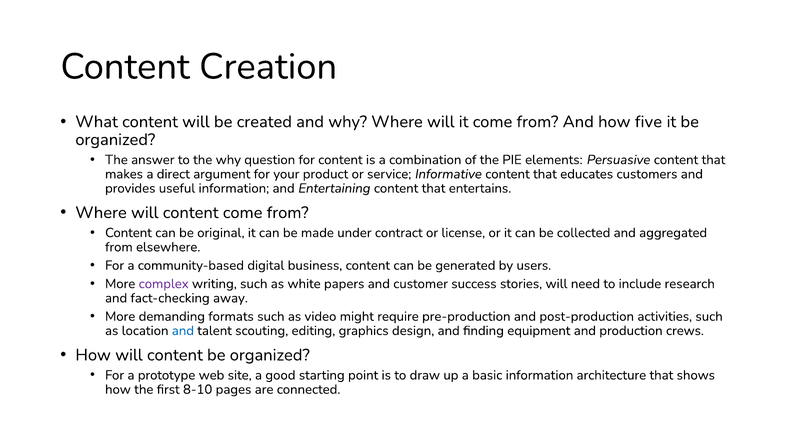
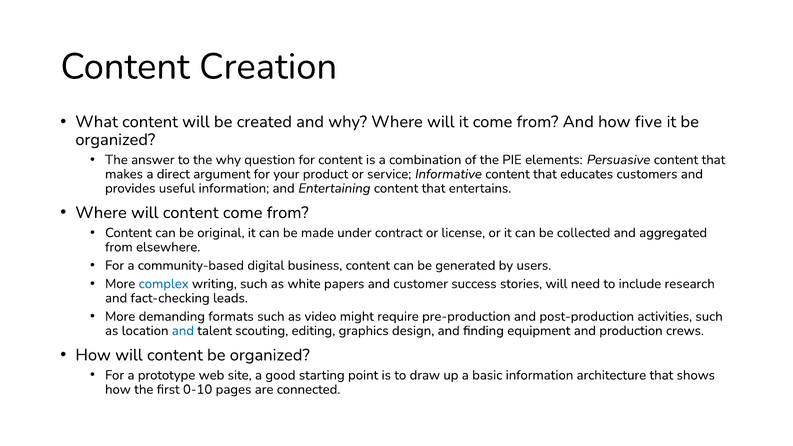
complex colour: purple -> blue (164, 284)
away: away -> leads (230, 298)
8-10: 8-10 -> 0-10 (198, 389)
